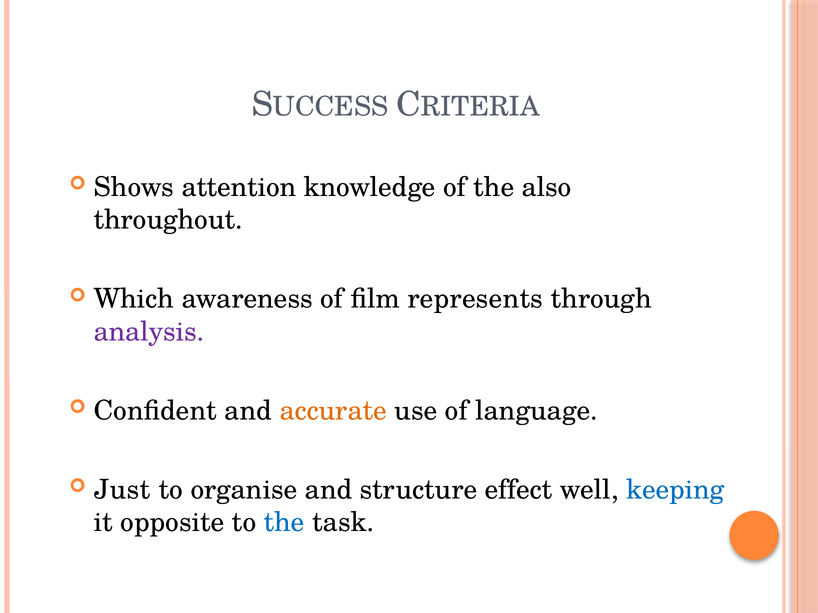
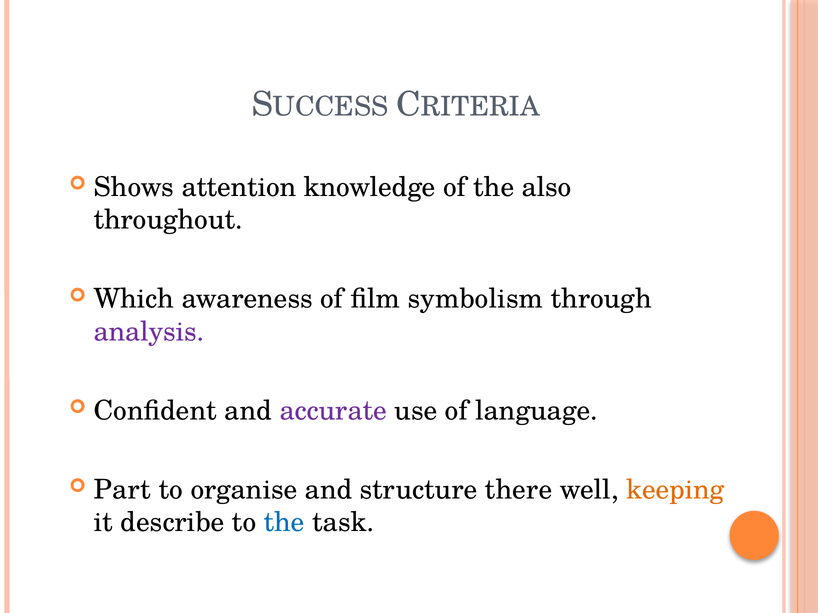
represents: represents -> symbolism (475, 299)
accurate colour: orange -> purple (333, 411)
Just: Just -> Part (122, 490)
effect: effect -> there (518, 490)
keeping colour: blue -> orange (675, 490)
opposite: opposite -> describe (172, 523)
